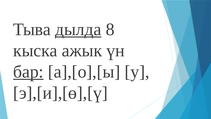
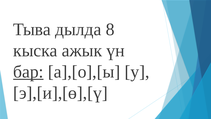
дылда underline: present -> none (78, 29)
